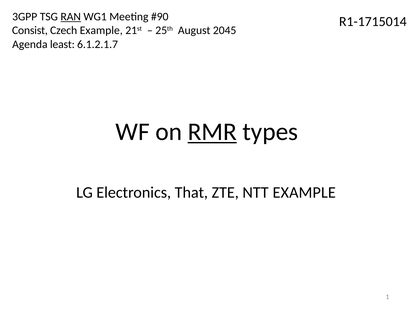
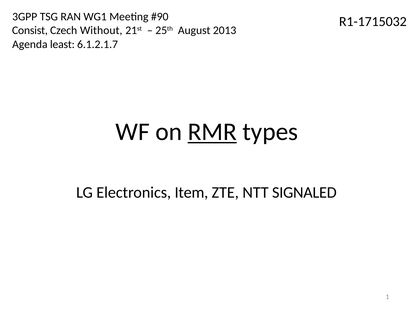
RAN underline: present -> none (71, 17)
R1-1715014: R1-1715014 -> R1-1715032 (373, 21)
Czech Example: Example -> Without (101, 30)
2045: 2045 -> 2013 (225, 30)
That: That -> Item (191, 192)
NTT EXAMPLE: EXAMPLE -> SIGNALED (304, 192)
